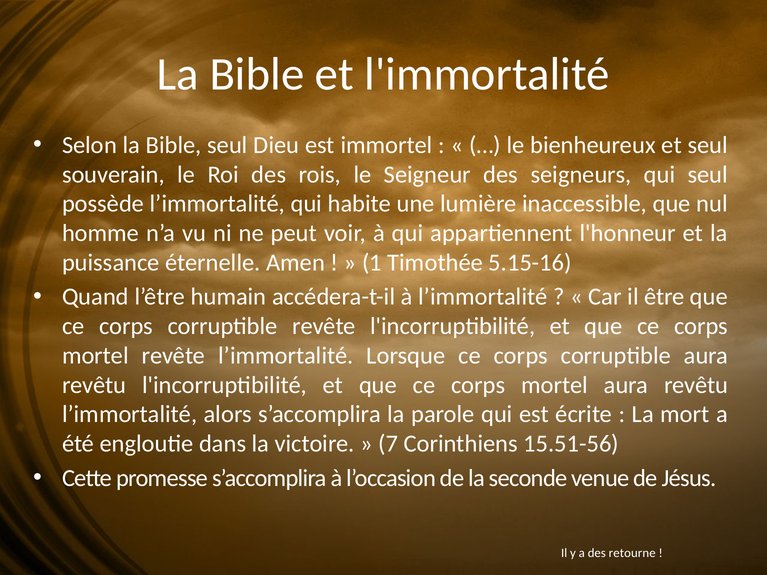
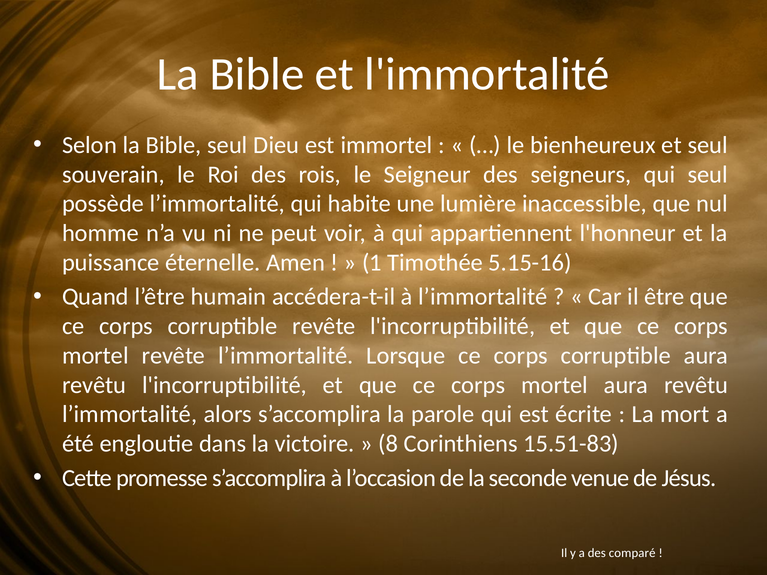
7: 7 -> 8 (388, 444)
15.51-56: 15.51-56 -> 15.51-83 (571, 444)
retourne: retourne -> comparé (632, 553)
